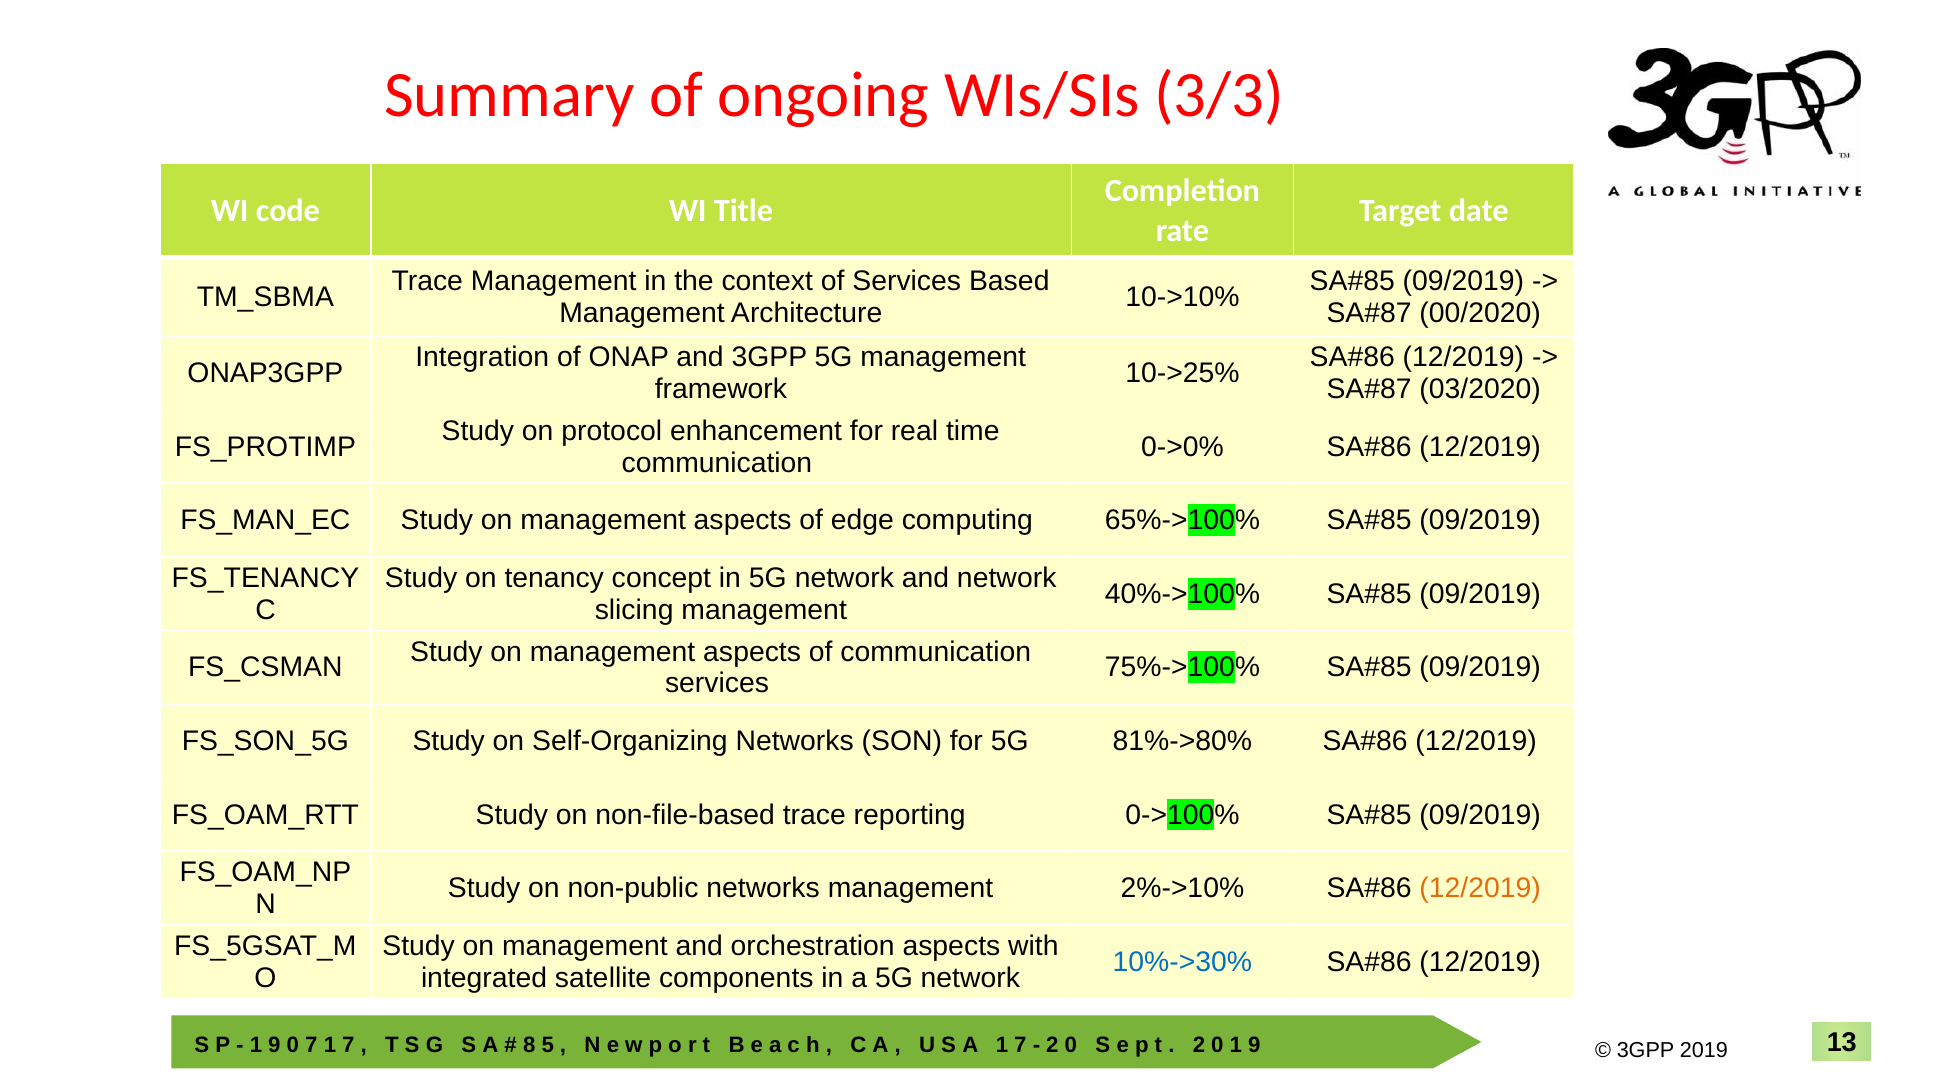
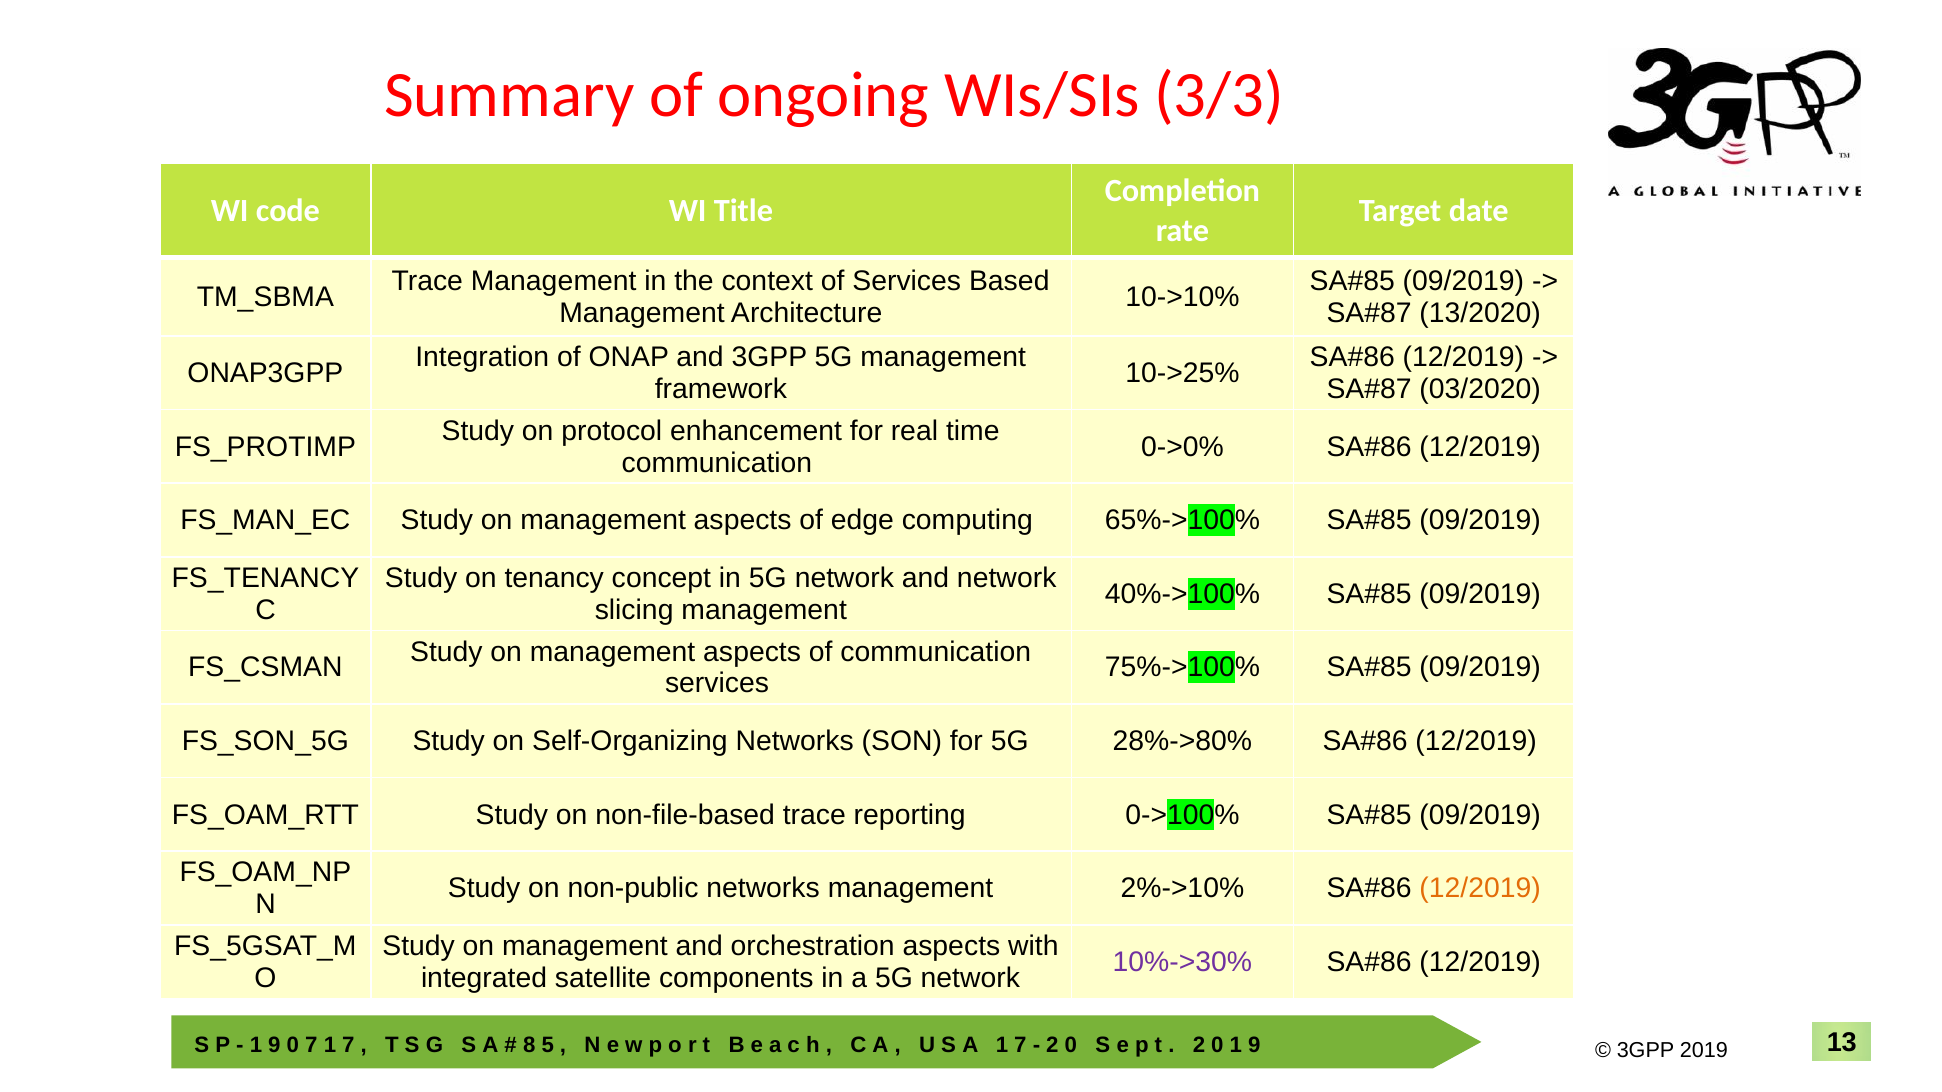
00/2020: 00/2020 -> 13/2020 (1480, 313)
81%->80%: 81%->80% -> 28%->80% (1182, 741)
10%->30% colour: blue -> purple (1182, 962)
